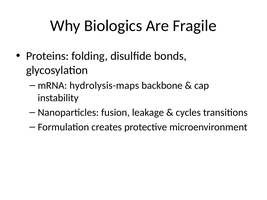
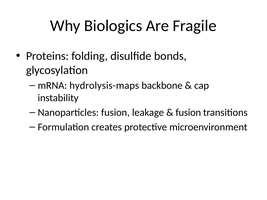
cycles: cycles -> fusion (188, 113)
